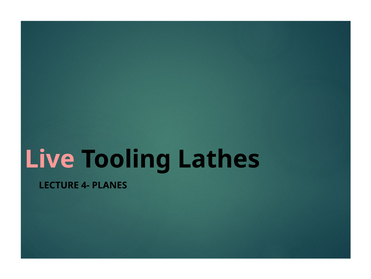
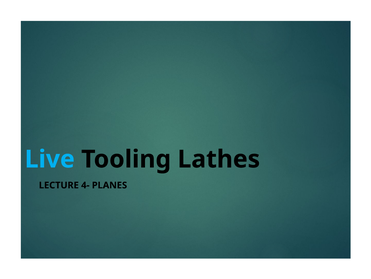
Live colour: pink -> light blue (50, 159)
